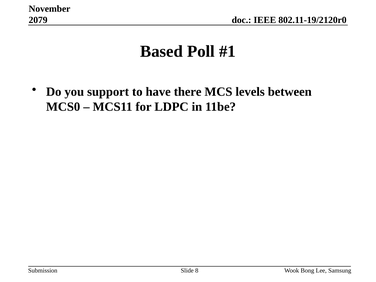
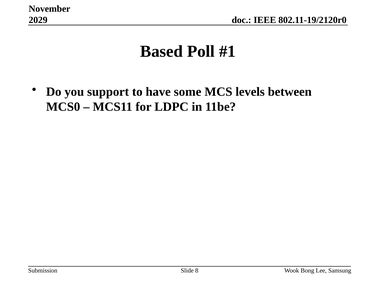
2079: 2079 -> 2029 (38, 20)
there: there -> some (188, 92)
